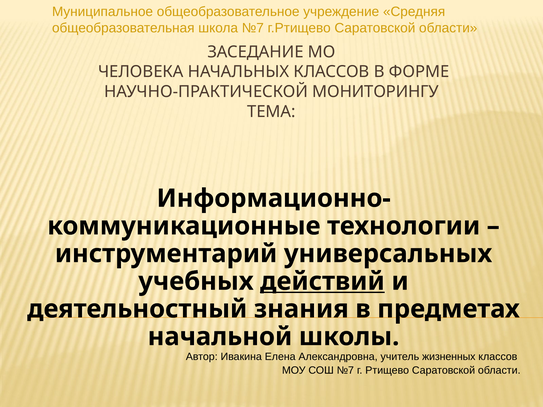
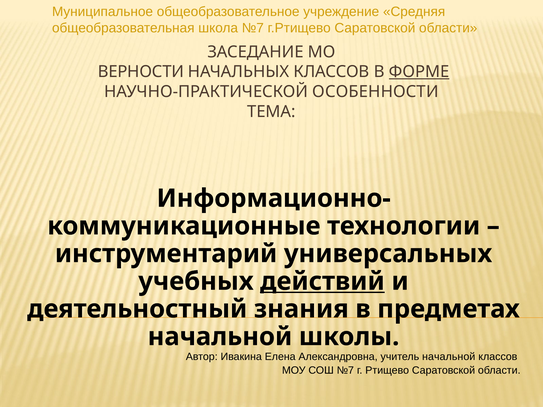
ЧЕЛОВЕКА: ЧЕЛОВЕКА -> ВЕРНОСТИ (141, 72)
ФОРМЕ underline: none -> present (419, 72)
МОНИТОРИНГУ: МОНИТОРИНГУ -> ОСОБЕННОСТИ (375, 92)
учитель жизненных: жизненных -> начальной (449, 357)
